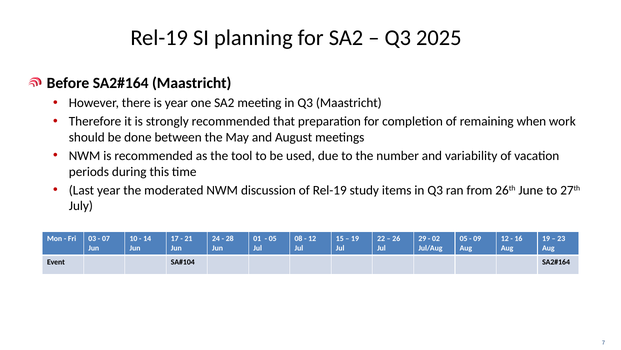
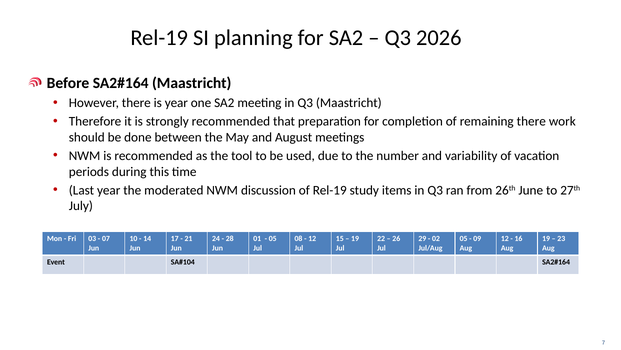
2025: 2025 -> 2026 (439, 38)
remaining when: when -> there (531, 121)
